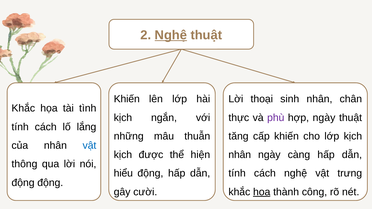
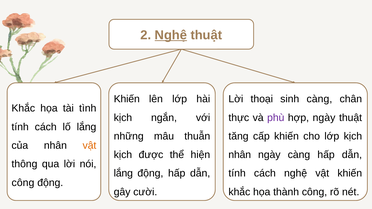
sinh nhân: nhân -> càng (319, 99)
vật colour: blue -> orange (89, 146)
hiểu: hiểu -> lắng (123, 174)
vật trưng: trưng -> khiến (350, 174)
động: động -> công (23, 183)
họa underline: present -> none (262, 192)
